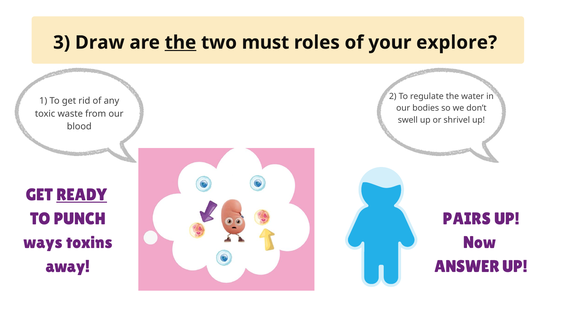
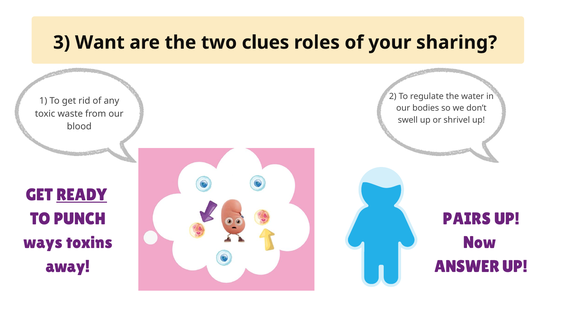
Draw: Draw -> Want (100, 43)
the underline: present -> none (180, 43)
must: must -> clues (265, 43)
explore: explore -> sharing (457, 43)
